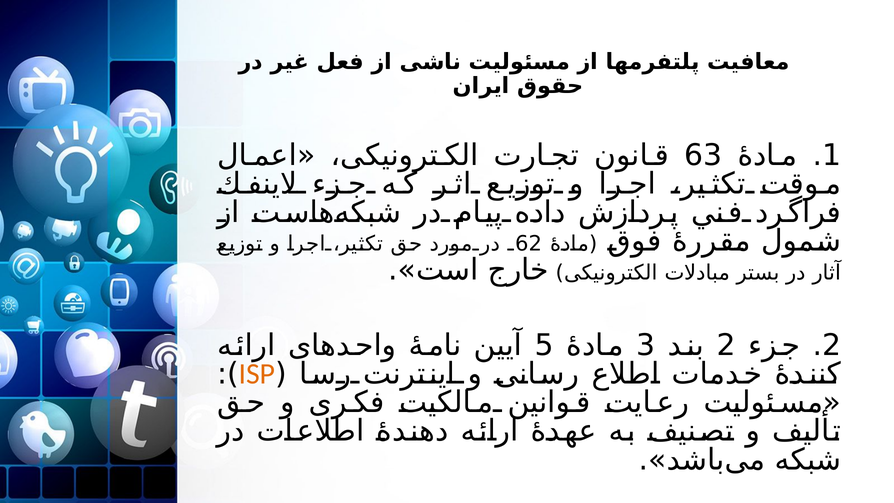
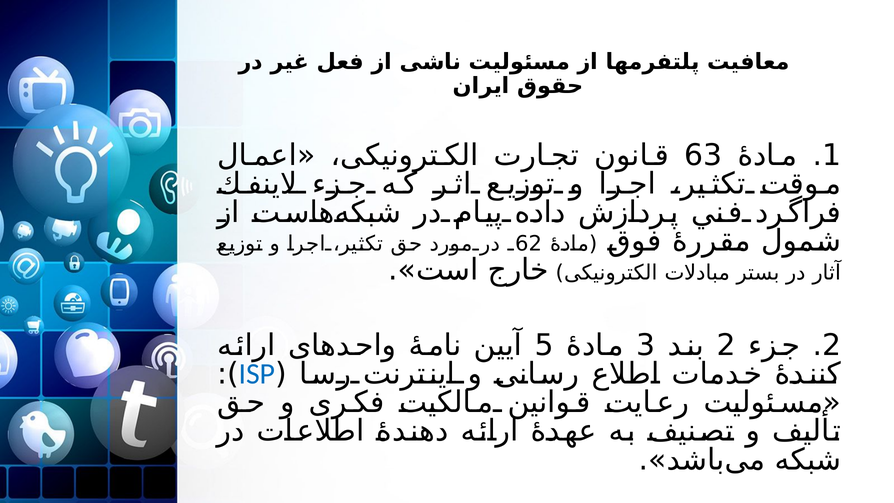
ISP colour: orange -> blue (257, 374)
